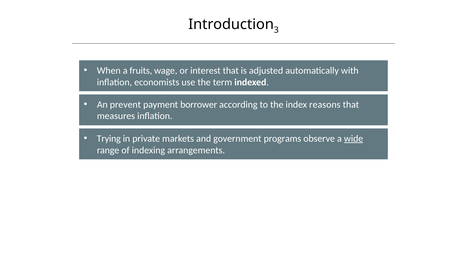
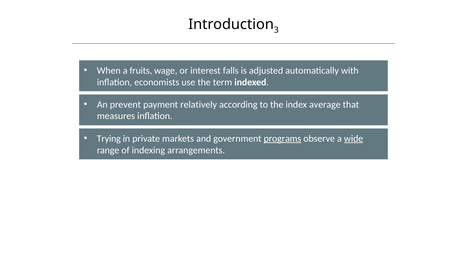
interest that: that -> falls (231, 71)
borrower: borrower -> relatively (199, 105)
reasons: reasons -> average (325, 105)
programs underline: none -> present (282, 139)
